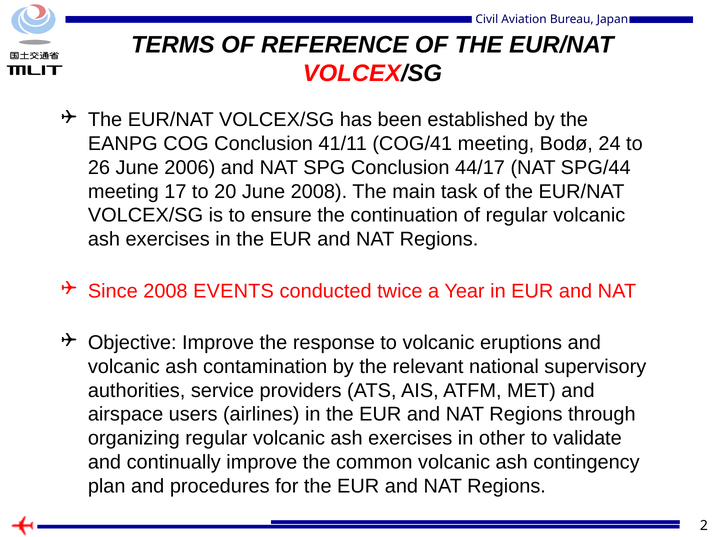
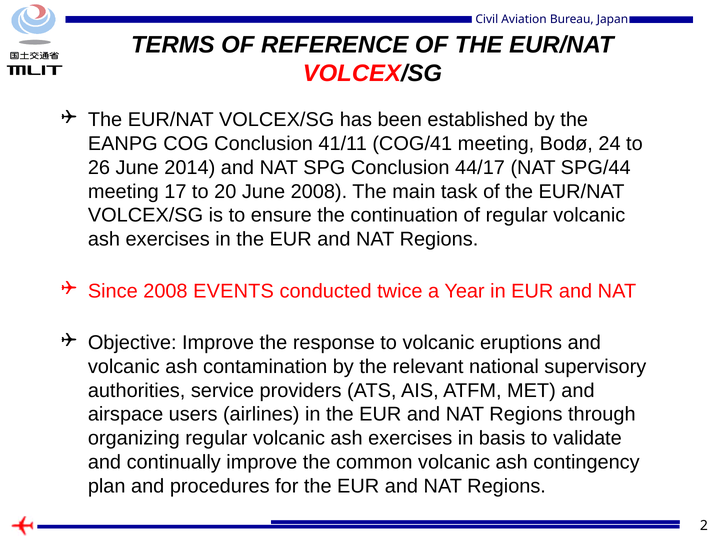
2006: 2006 -> 2014 (190, 168)
other: other -> basis (502, 439)
